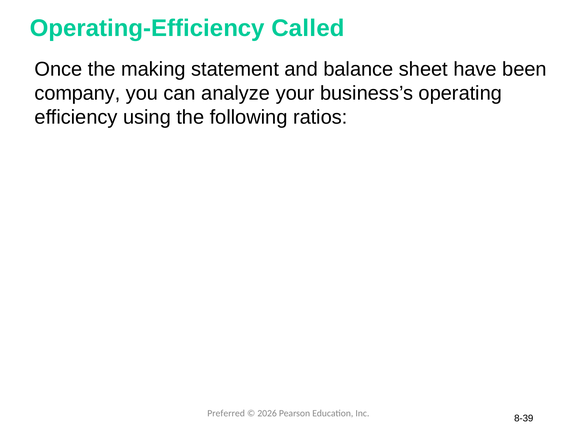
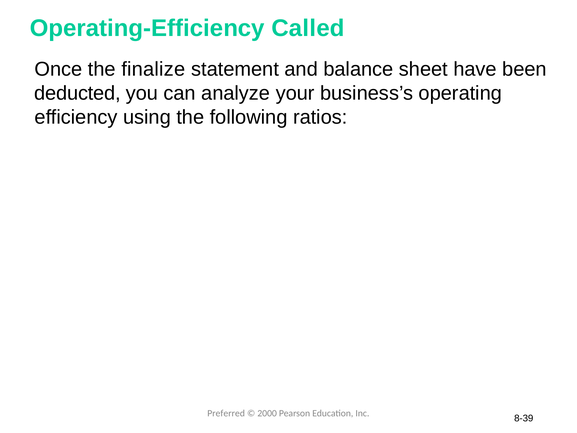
making: making -> finalize (153, 69)
company: company -> deducted (77, 93)
2026: 2026 -> 2000 (267, 413)
